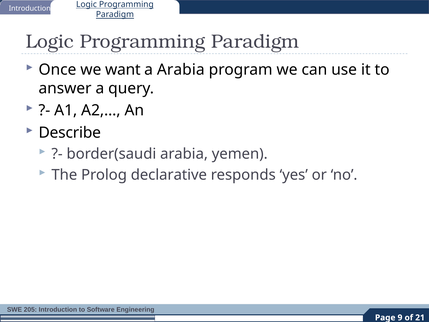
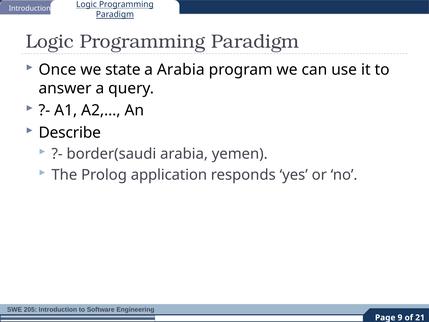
want: want -> state (123, 70)
declarative: declarative -> application (169, 175)
